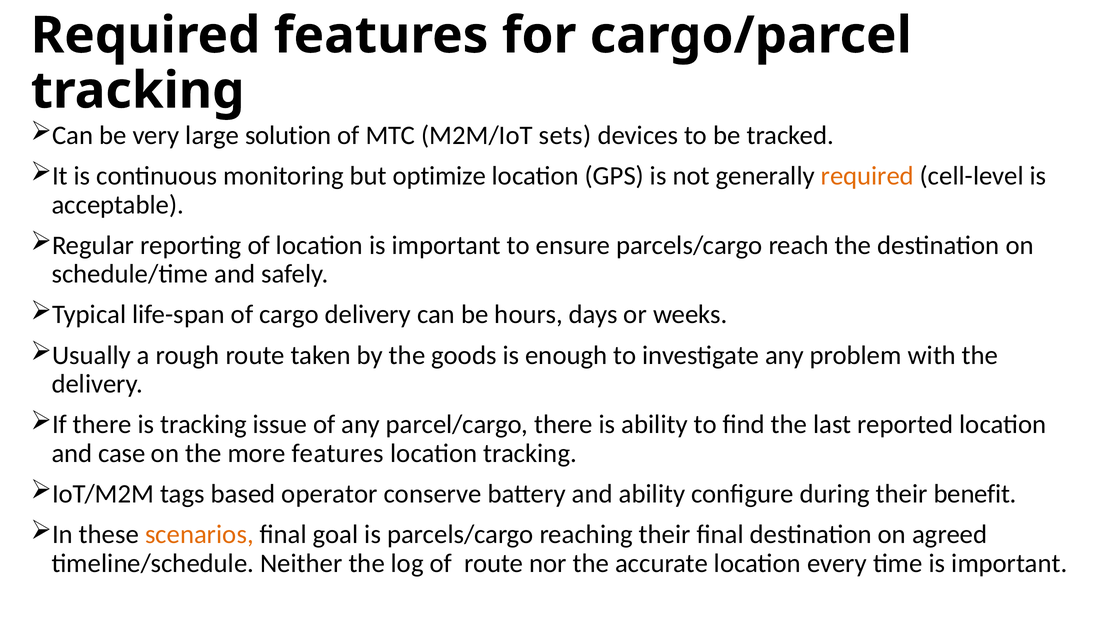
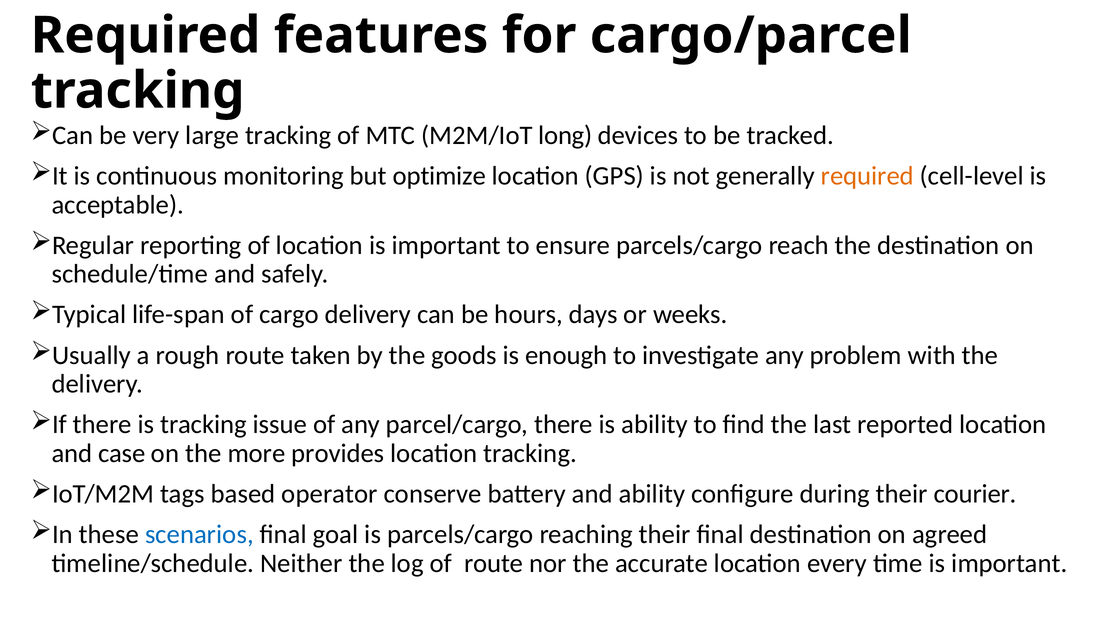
large solution: solution -> tracking (288, 135)
sets: sets -> long (565, 135)
more features: features -> provides (338, 454)
benefit: benefit -> courier (975, 494)
scenarios colour: orange -> blue (199, 535)
